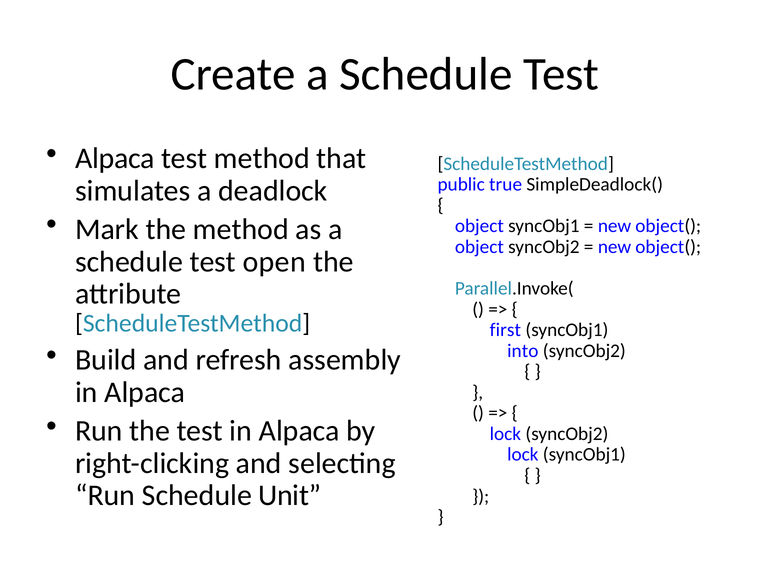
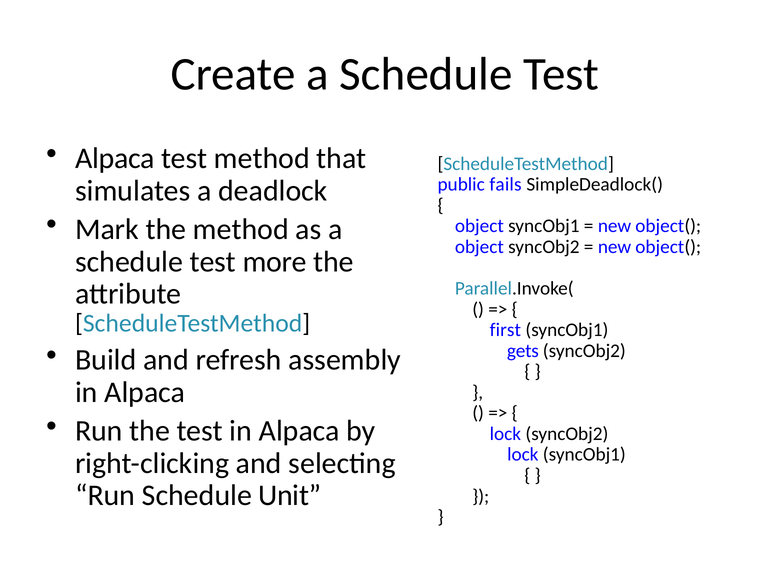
true: true -> fails (506, 185)
open: open -> more (275, 262)
into: into -> gets (523, 351)
